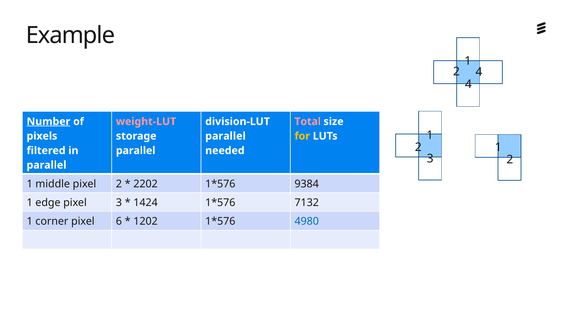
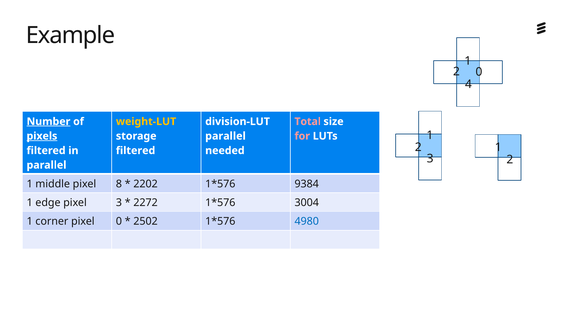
2 4: 4 -> 0 (479, 72)
weight-LUT colour: pink -> yellow (146, 121)
pixels underline: none -> present (42, 136)
for colour: yellow -> pink (302, 136)
parallel: parallel -> filtered (136, 150)
pixel 2: 2 -> 8 (119, 184)
1424: 1424 -> 2272 (146, 202)
7132: 7132 -> 3004 (307, 202)
pixel 6: 6 -> 0 (119, 221)
1202: 1202 -> 2502 (146, 221)
